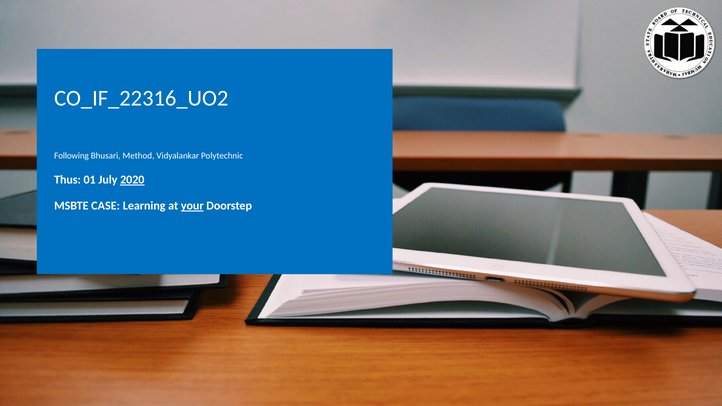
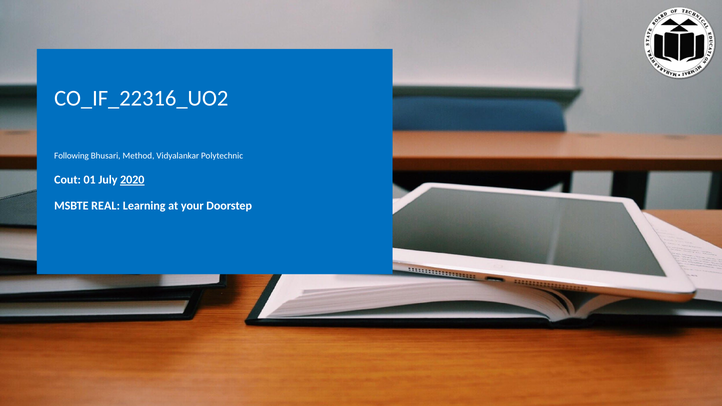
Thus: Thus -> Cout (68, 180)
CASE: CASE -> REAL (106, 206)
your underline: present -> none (192, 206)
